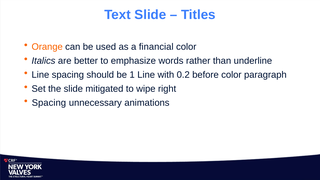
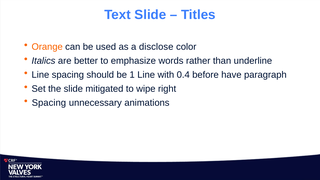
financial: financial -> disclose (156, 47)
0.2: 0.2 -> 0.4 (183, 75)
before color: color -> have (231, 75)
